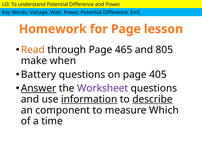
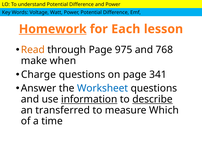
Homework underline: none -> present (53, 29)
for Page: Page -> Each (126, 29)
465: 465 -> 975 (124, 50)
805: 805 -> 768 (164, 50)
Battery: Battery -> Charge (39, 74)
405: 405 -> 341 (158, 74)
Answer underline: present -> none (39, 88)
Worksheet colour: purple -> blue (103, 88)
component: component -> transferred (63, 110)
